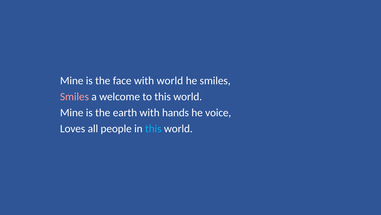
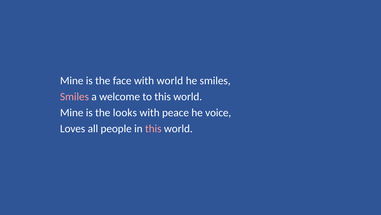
earth: earth -> looks (125, 112)
hands: hands -> peace (175, 112)
this colour: light blue -> pink (153, 128)
